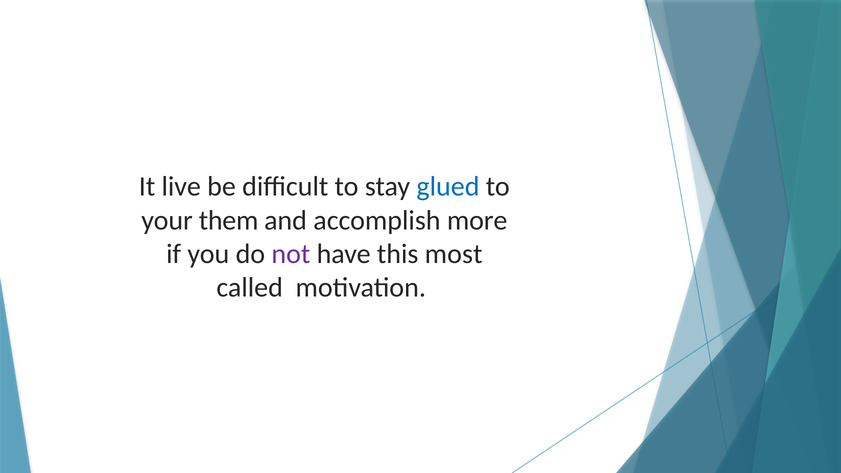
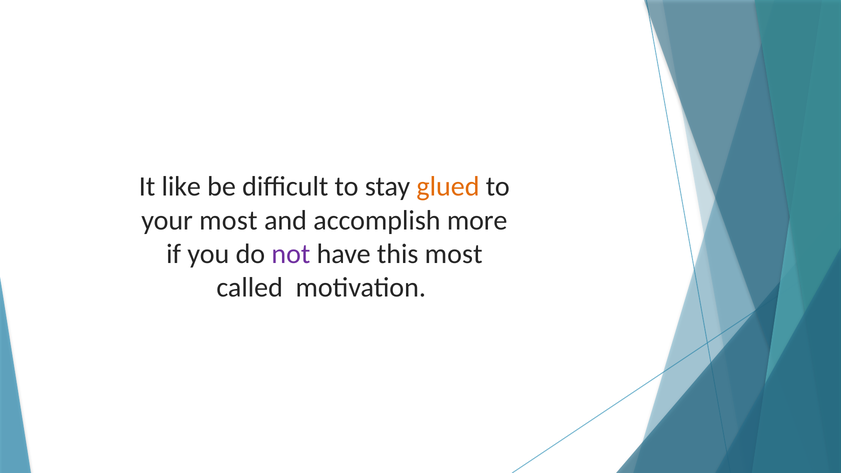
live: live -> like (181, 187)
glued colour: blue -> orange (448, 187)
your them: them -> most (228, 220)
